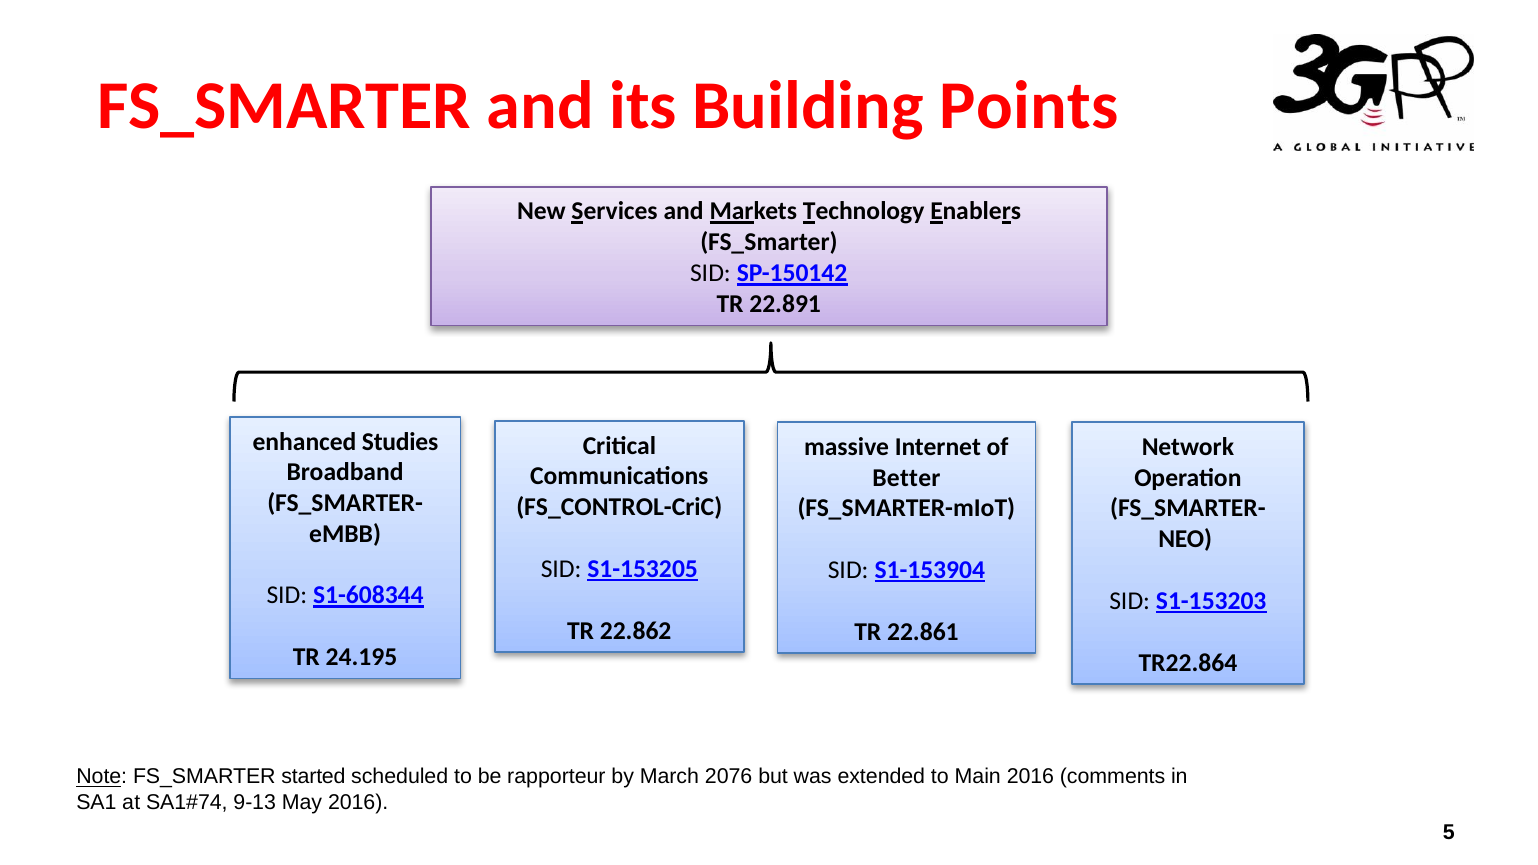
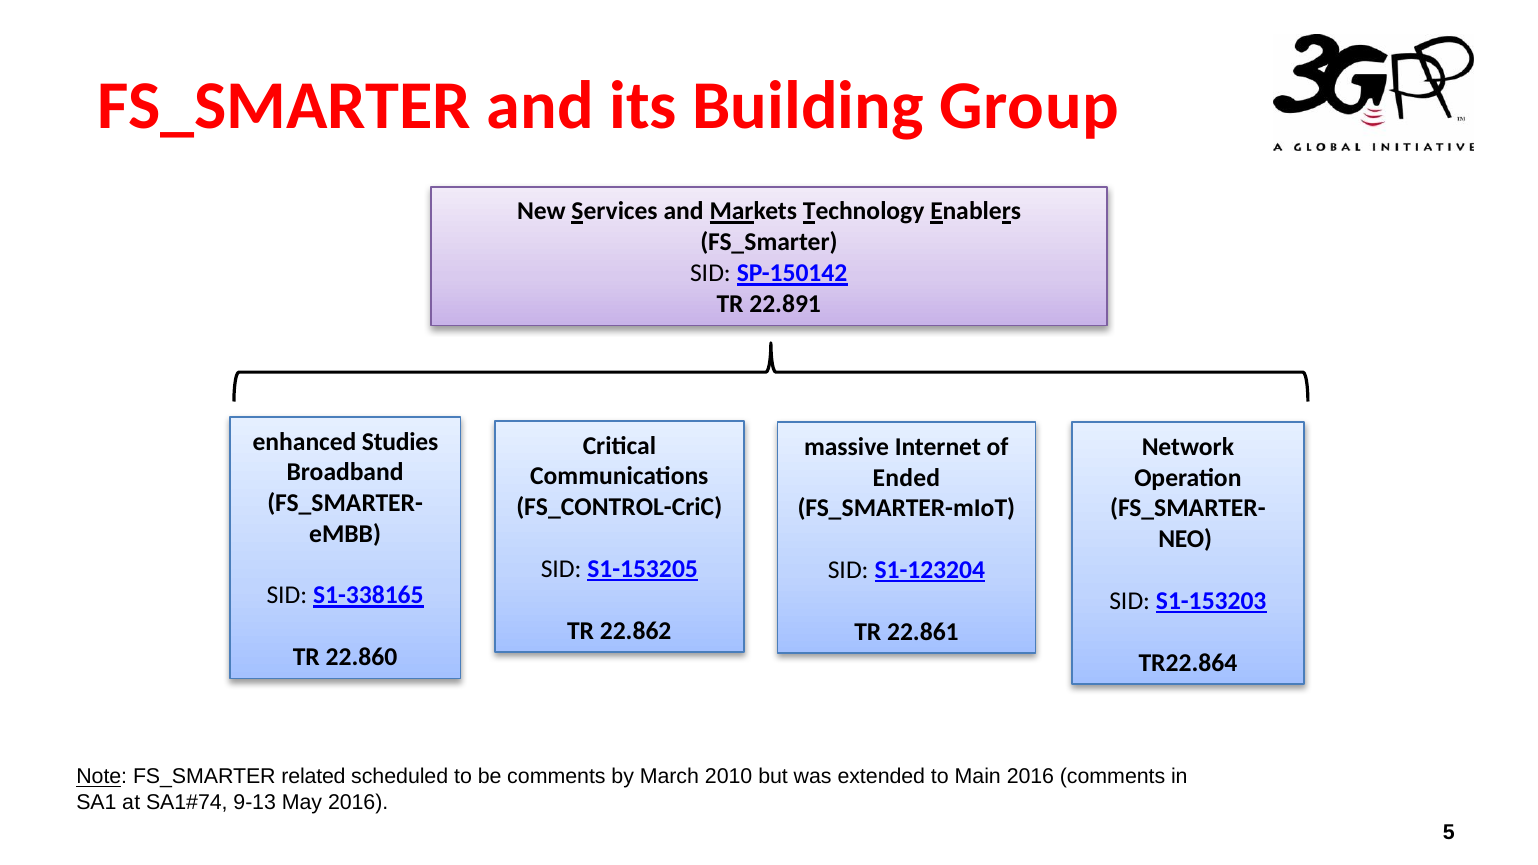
Points: Points -> Group (1029, 106)
Better: Better -> Ended (906, 478)
S1-153904: S1-153904 -> S1-123204 (930, 570)
S1-608344: S1-608344 -> S1-338165 (368, 596)
24.195: 24.195 -> 22.860 (361, 658)
started: started -> related (314, 777)
be rapporteur: rapporteur -> comments (556, 777)
2076: 2076 -> 2010 (729, 777)
